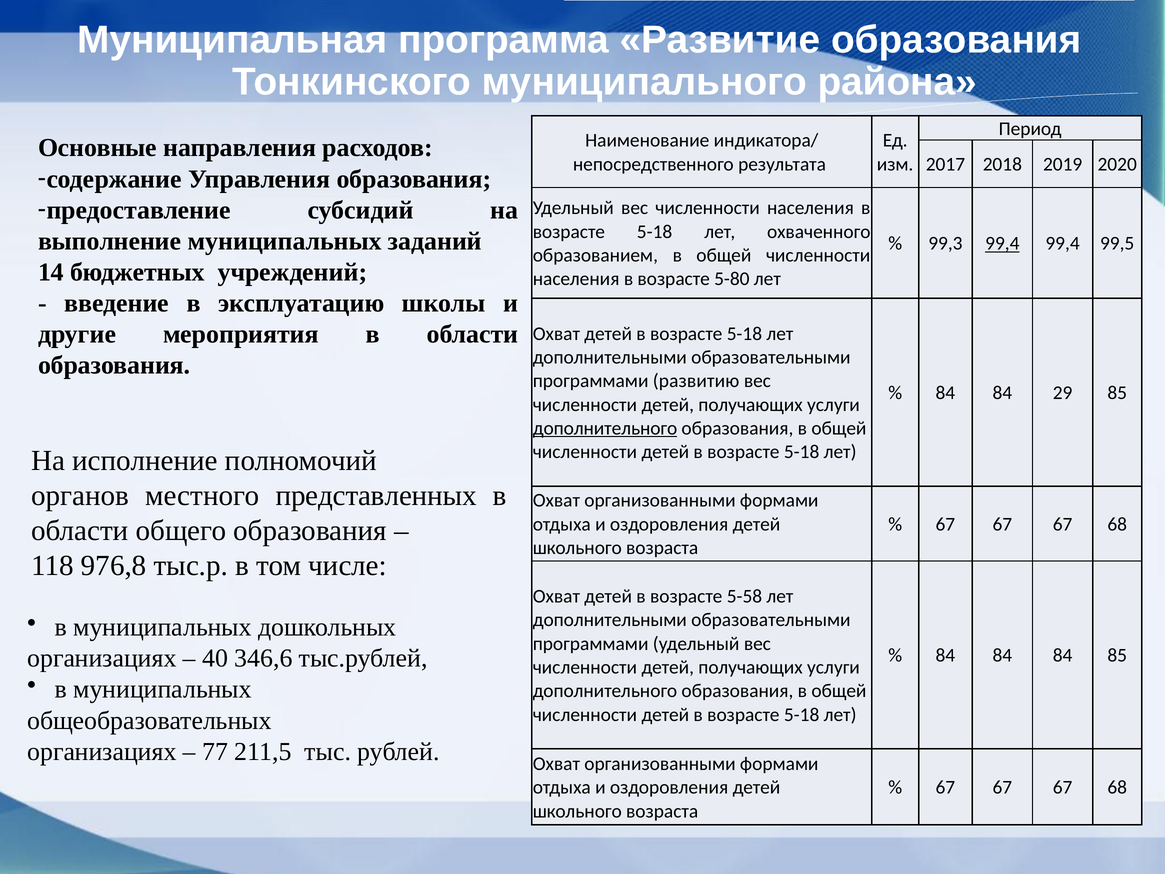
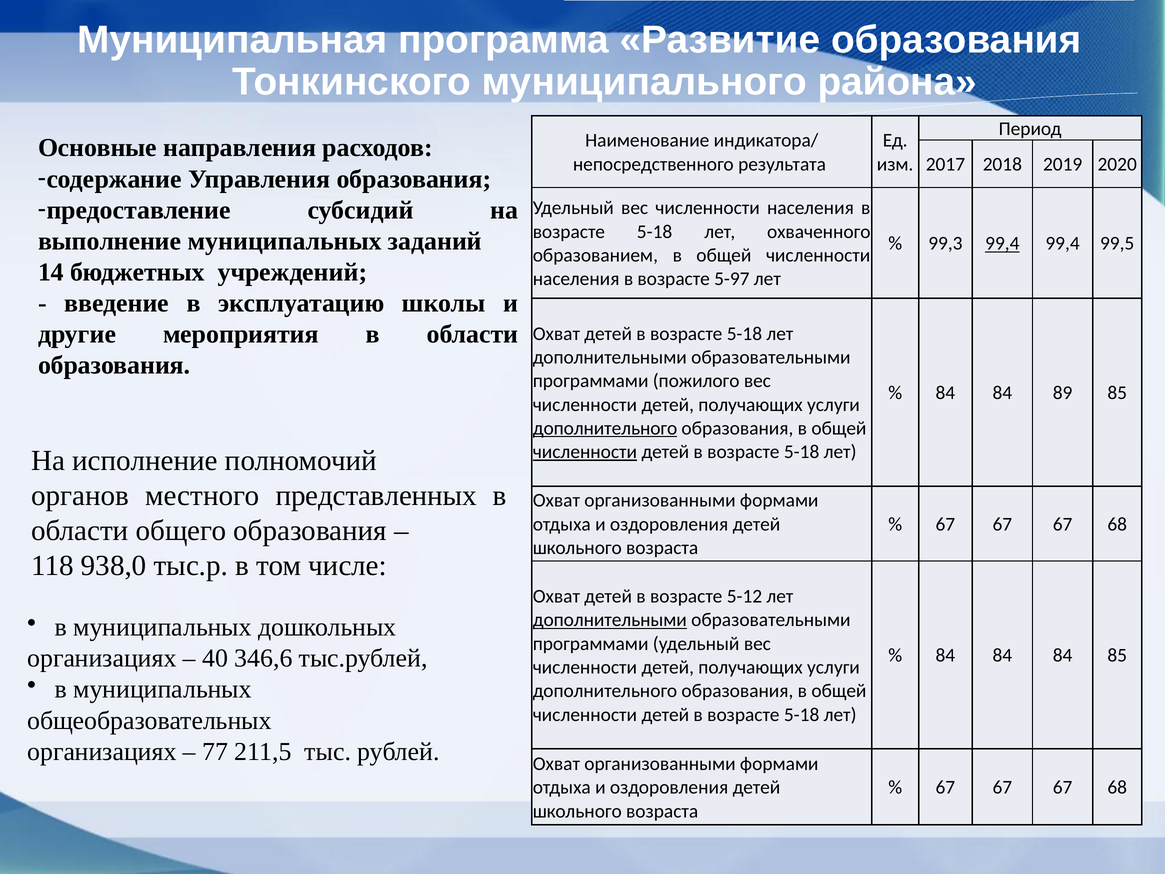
5-80: 5-80 -> 5-97 (732, 279)
развитию: развитию -> пожилого (696, 381)
29: 29 -> 89 (1063, 393)
численности underline: none -> present (585, 452)
976,8: 976,8 -> 938,0 (114, 565)
5-58: 5-58 -> 5-12 (744, 596)
дополнительными underline: none -> present (610, 620)
